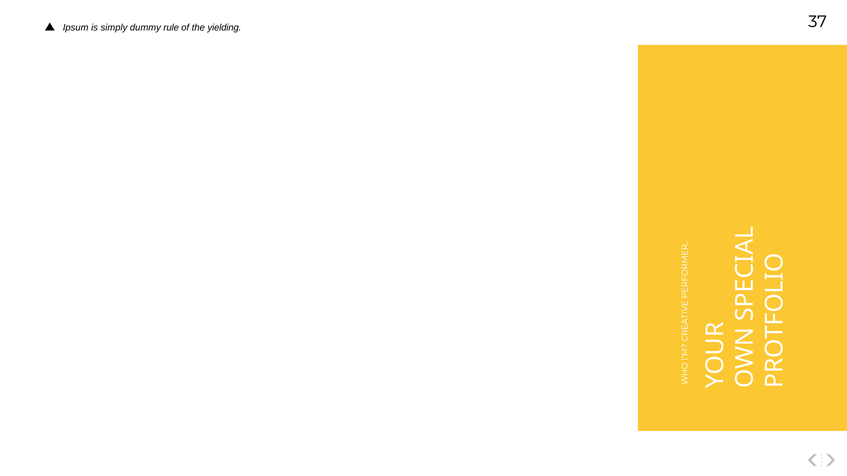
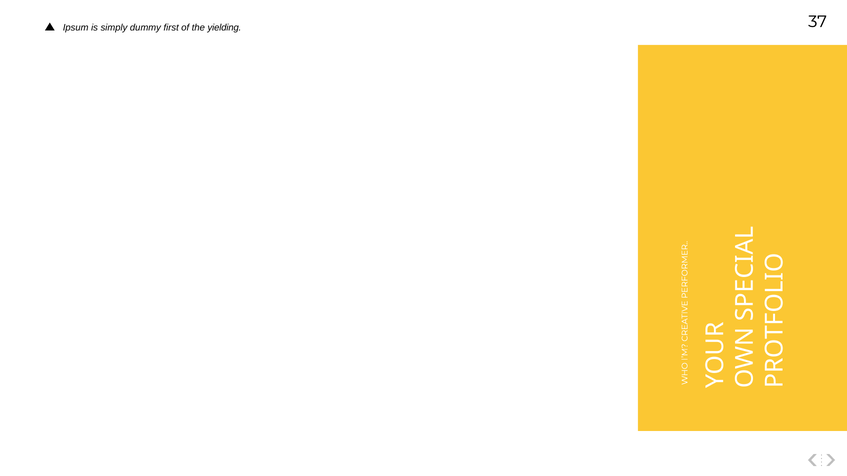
rule: rule -> first (171, 28)
